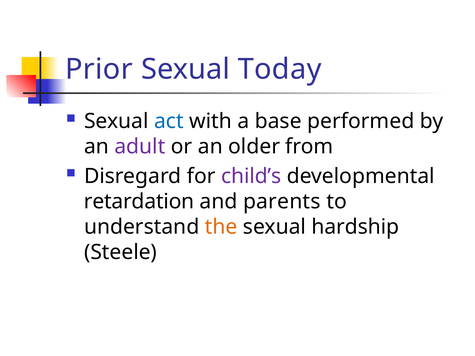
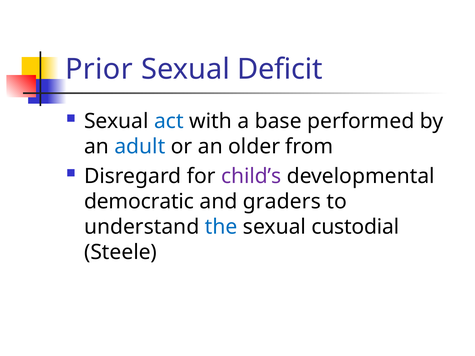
Today: Today -> Deficit (280, 69)
adult colour: purple -> blue (140, 147)
retardation: retardation -> democratic (139, 202)
parents: parents -> graders (282, 202)
the colour: orange -> blue (221, 227)
hardship: hardship -> custodial (355, 227)
